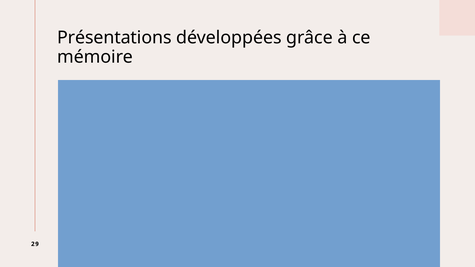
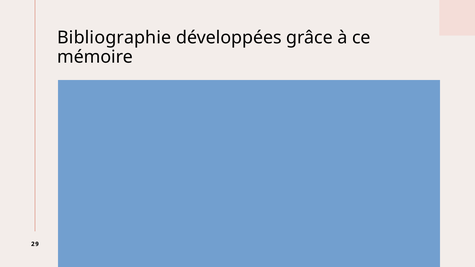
Présentations: Présentations -> Bibliographie (114, 38)
